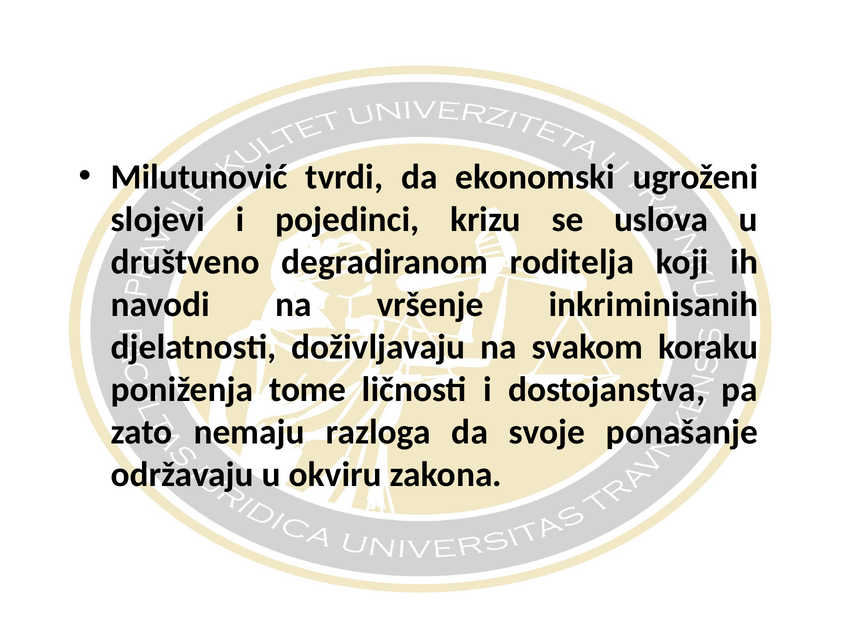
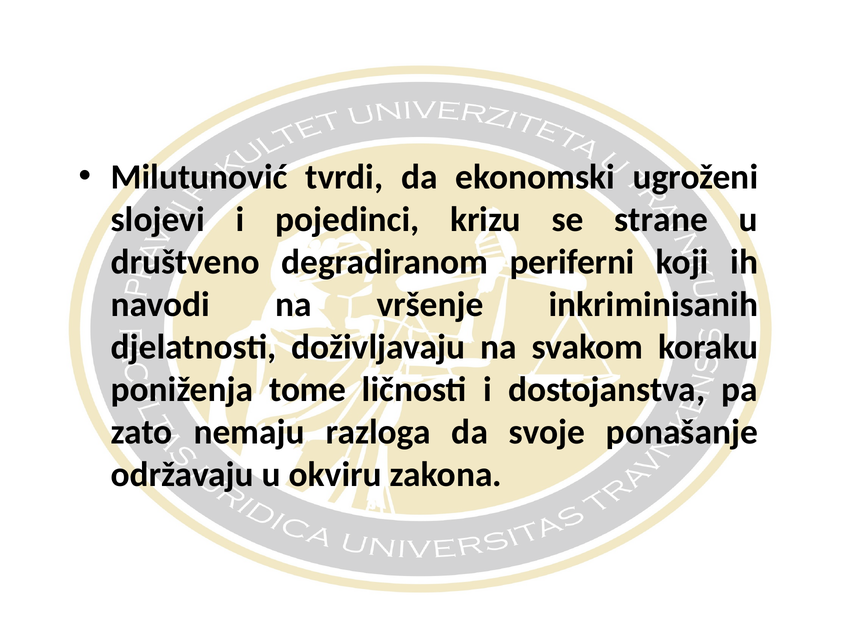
uslova: uslova -> strane (661, 219)
roditelja: roditelja -> periferni (572, 262)
